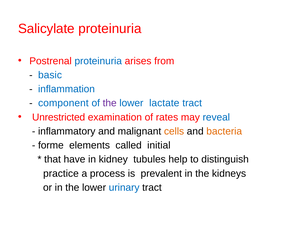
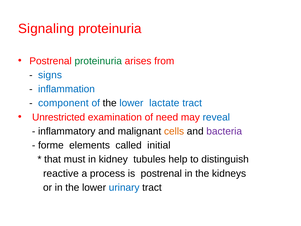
Salicylate: Salicylate -> Signaling (46, 29)
proteinuria colour: blue -> green (98, 61)
basic: basic -> signs (50, 75)
the colour: purple -> black (110, 103)
rates: rates -> need (167, 117)
bacteria colour: orange -> purple (224, 131)
have: have -> must (75, 159)
practice: practice -> reactive (61, 173)
is prevalent: prevalent -> postrenal (161, 173)
